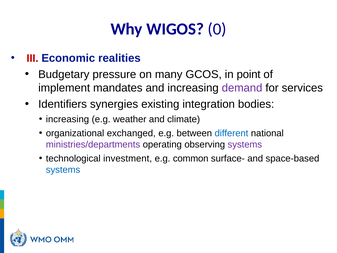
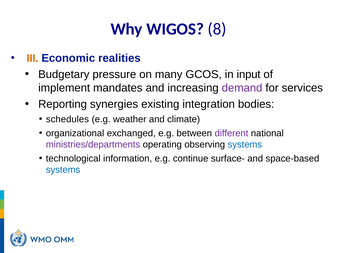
0: 0 -> 8 (217, 29)
III colour: red -> orange (32, 58)
point: point -> input (249, 74)
Identifiers: Identifiers -> Reporting (63, 104)
increasing: increasing -> schedules (67, 119)
different colour: blue -> purple (231, 133)
systems colour: purple -> blue (245, 144)
investment: investment -> information (128, 158)
common: common -> continue (191, 158)
